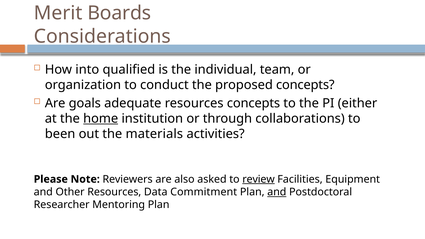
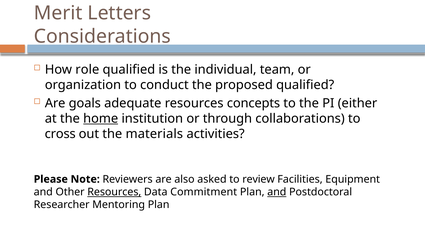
Boards: Boards -> Letters (119, 13)
into: into -> role (87, 70)
proposed concepts: concepts -> qualified (305, 85)
been: been -> cross (60, 134)
review underline: present -> none (259, 179)
Resources underline: none -> present (114, 192)
